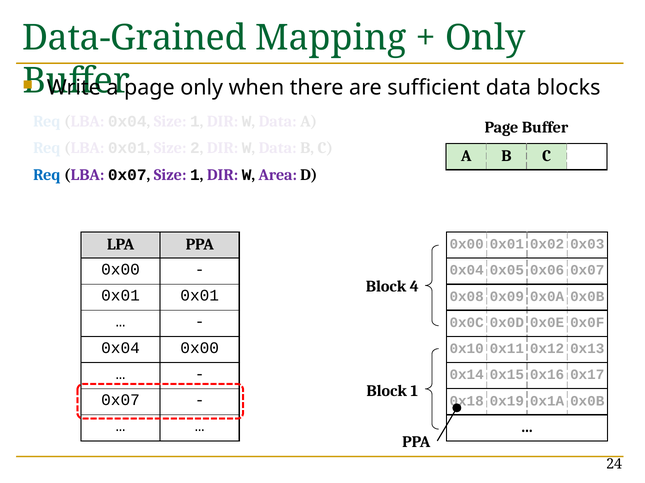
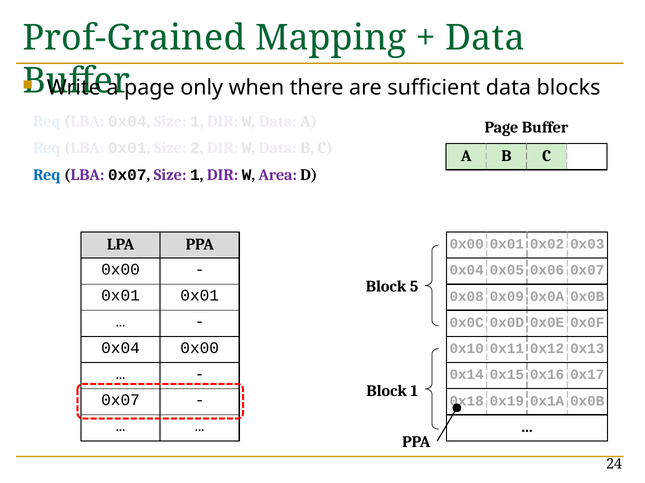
Data-Grained: Data-Grained -> Prof-Grained (134, 38)
Only: Only -> Data (485, 38)
4: 4 -> 5 (414, 287)
